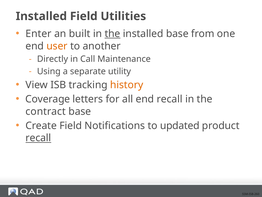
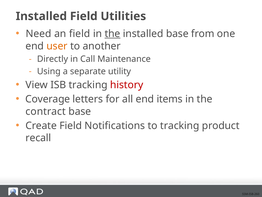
Enter: Enter -> Need (39, 34)
an built: built -> field (80, 34)
history colour: orange -> red (127, 85)
end recall: recall -> items (170, 99)
to updated: updated -> tracking (180, 125)
recall underline: present -> none (38, 138)
